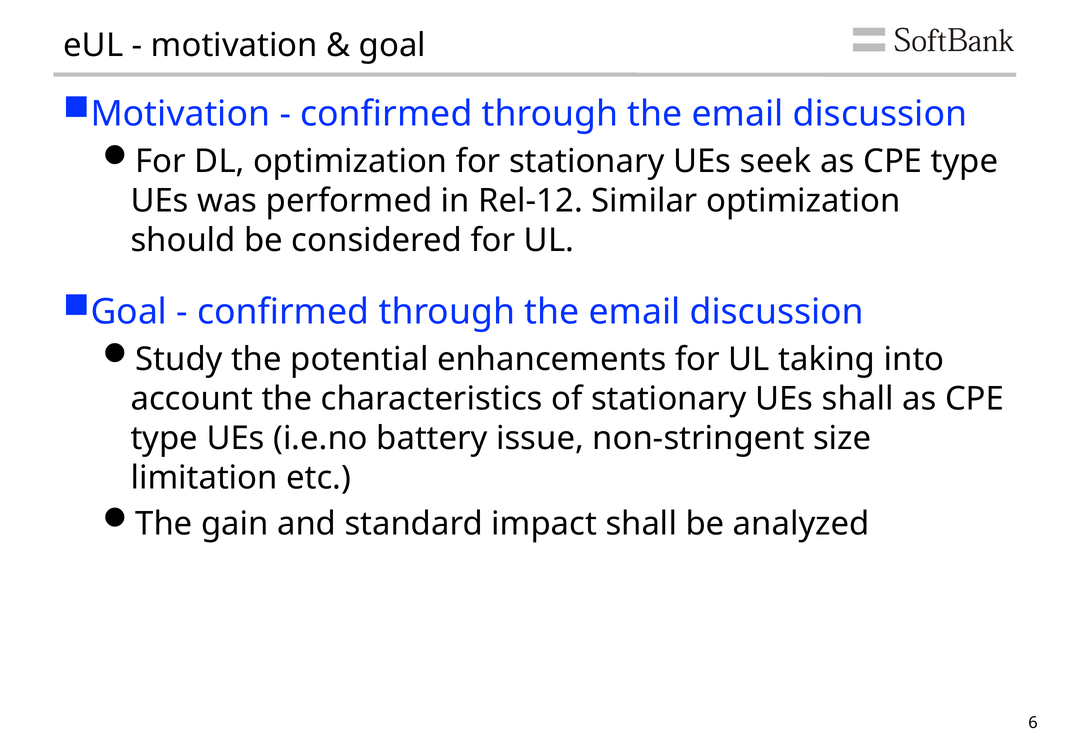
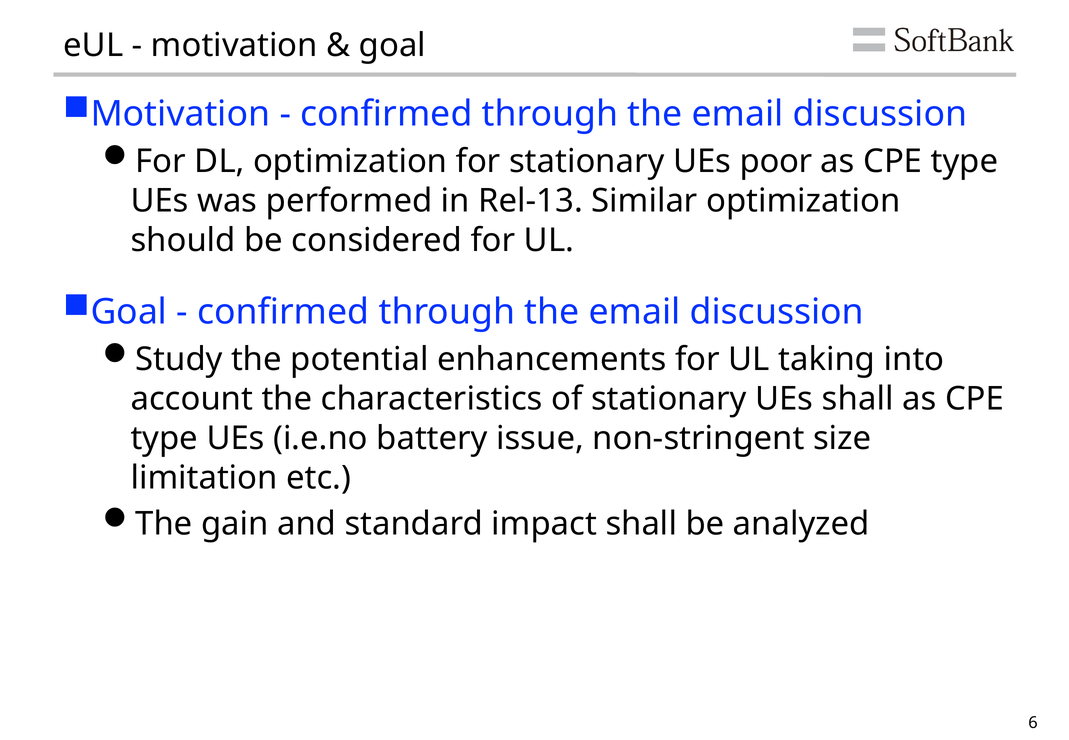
seek: seek -> poor (776, 161)
Rel-12: Rel-12 -> Rel-13 (531, 201)
